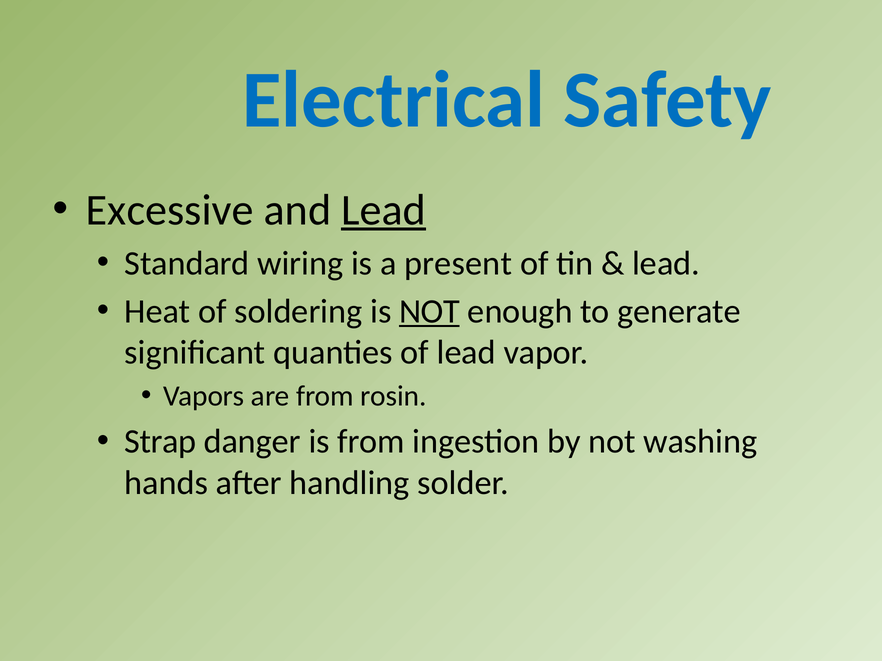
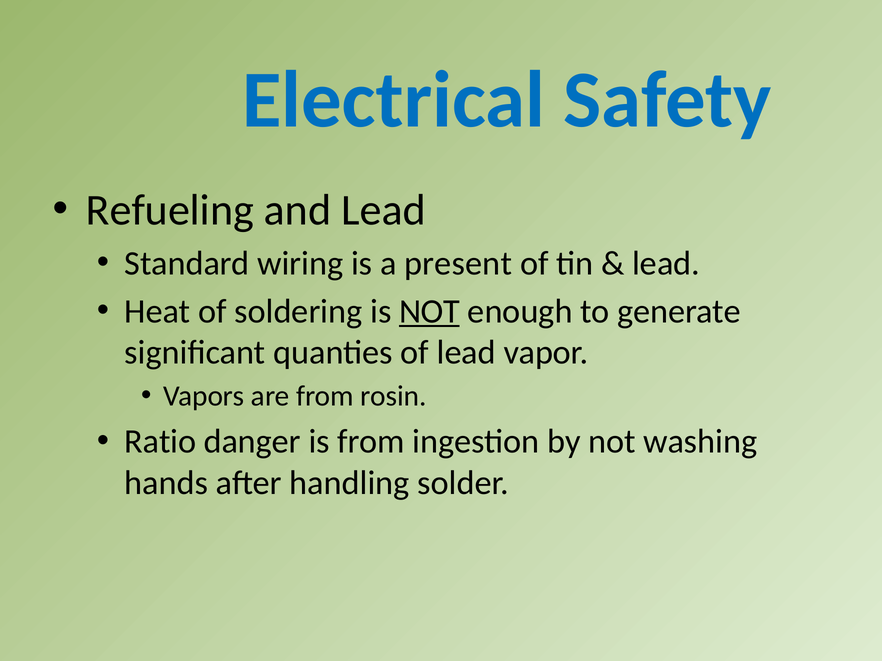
Excessive: Excessive -> Refueling (170, 210)
Lead underline: present -> none (384, 210)
Strap: Strap -> Ratio (160, 442)
